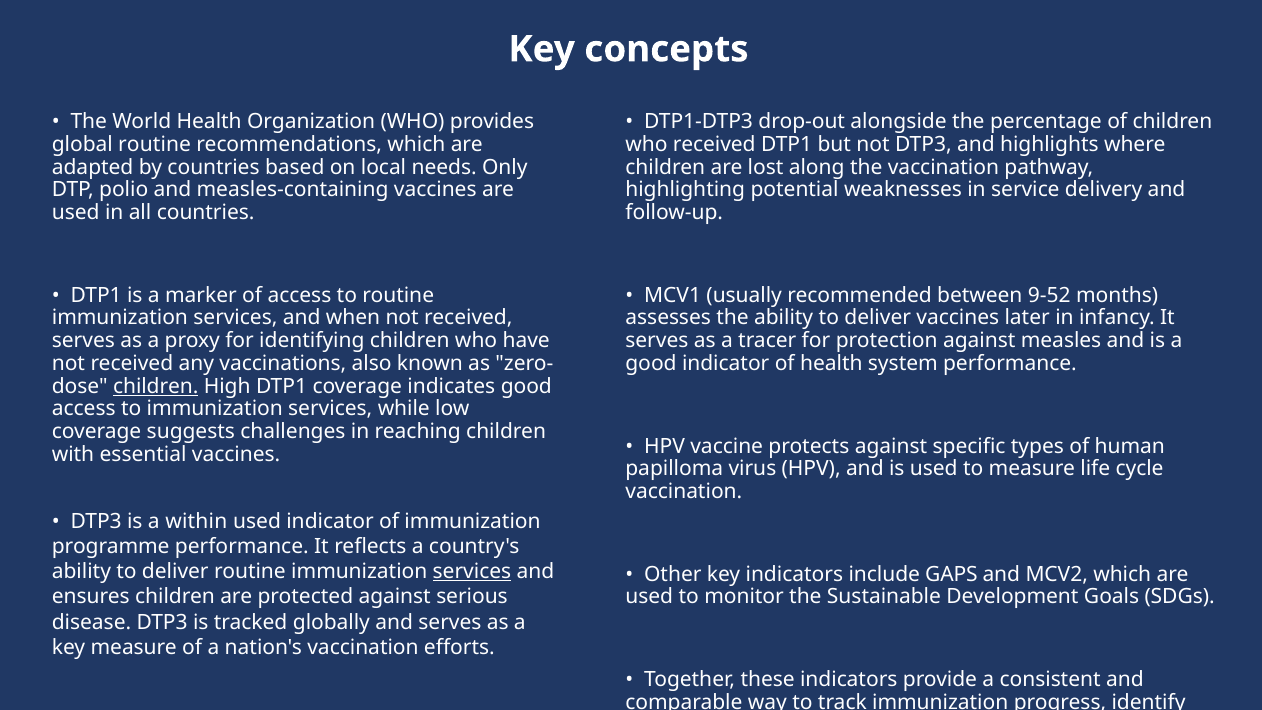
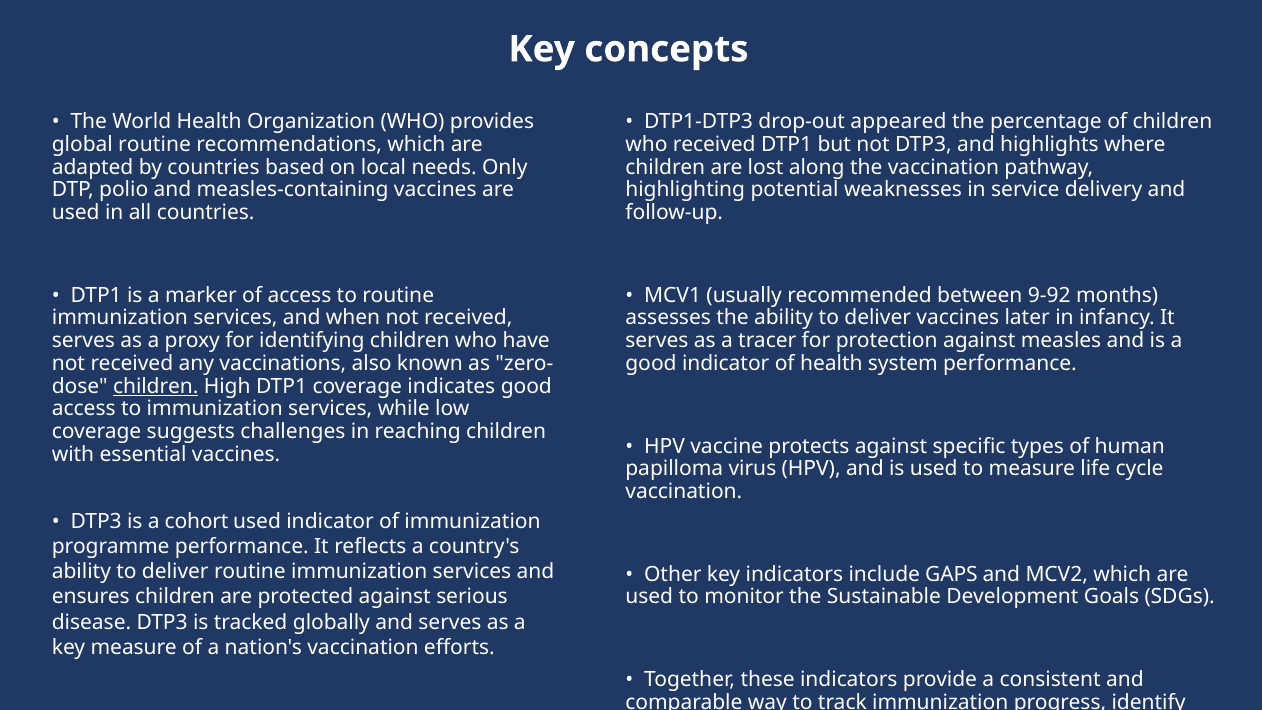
alongside: alongside -> appeared (899, 122)
9-52: 9-52 -> 9-92 (1049, 295)
within: within -> cohort (197, 521)
services underline: present -> none (472, 572)
